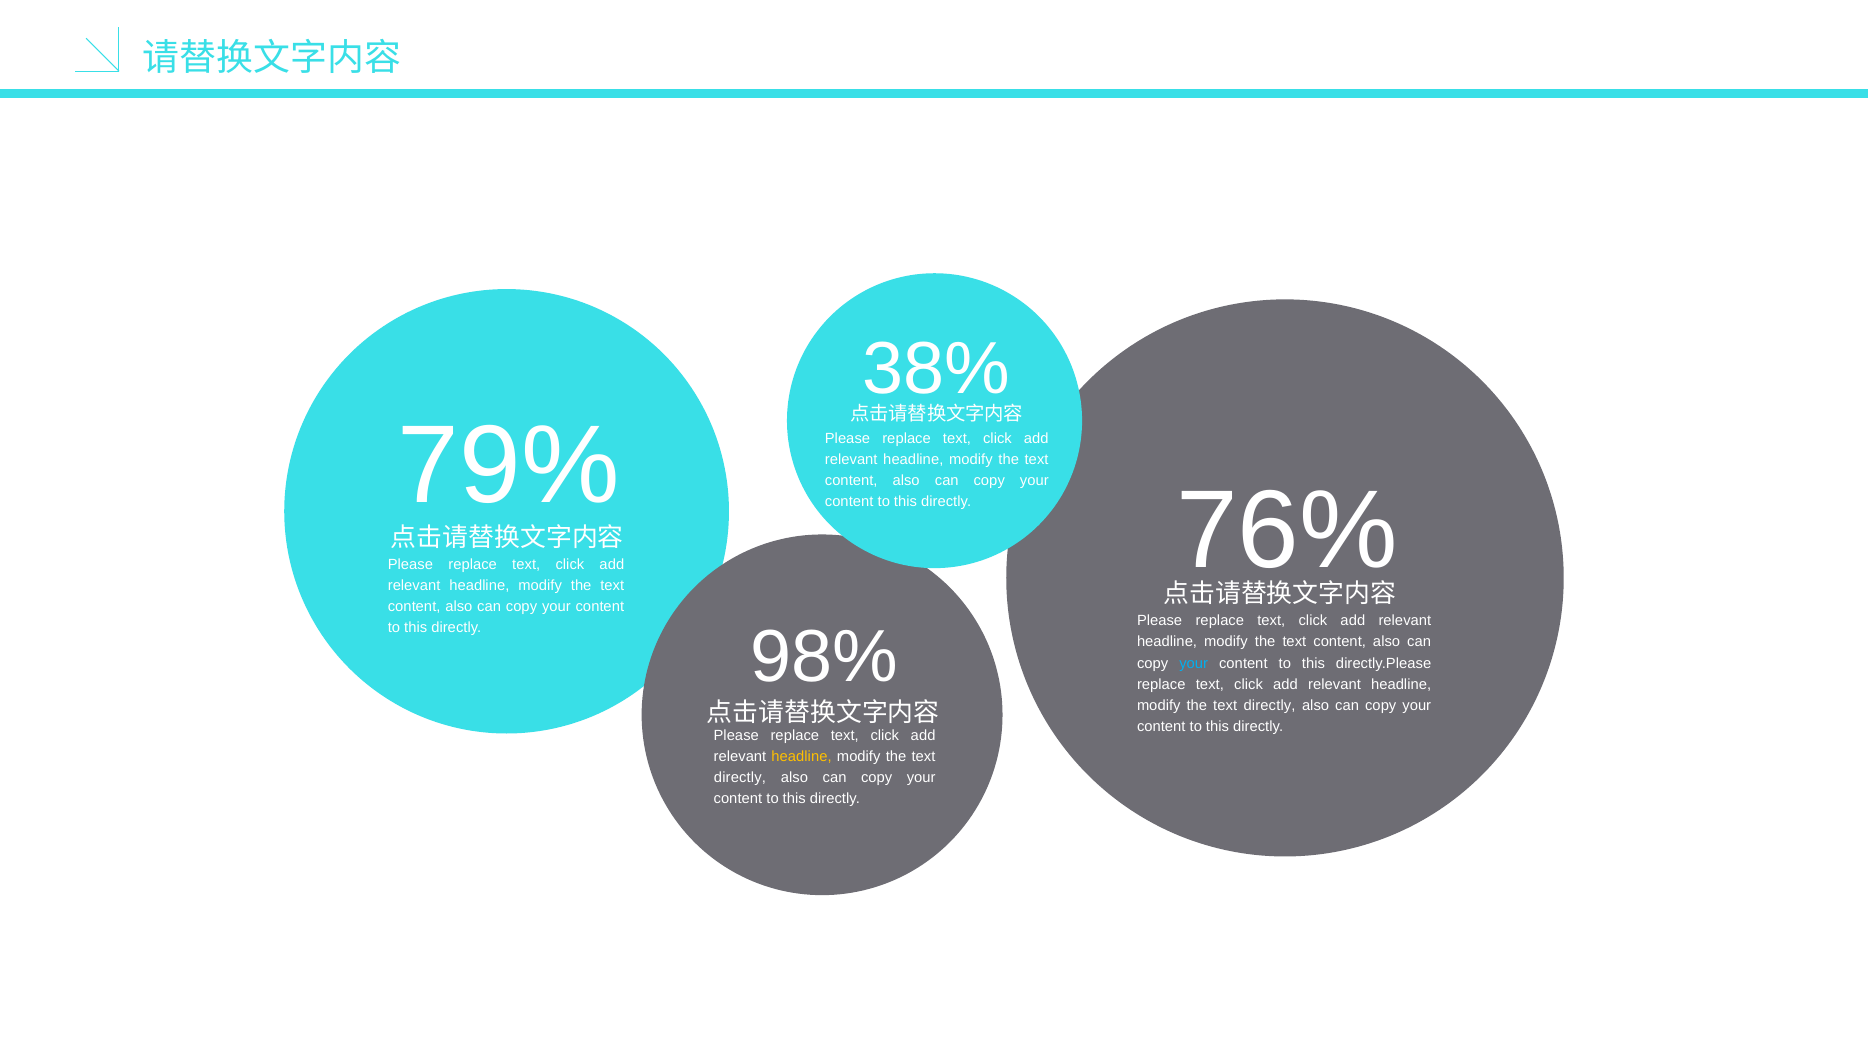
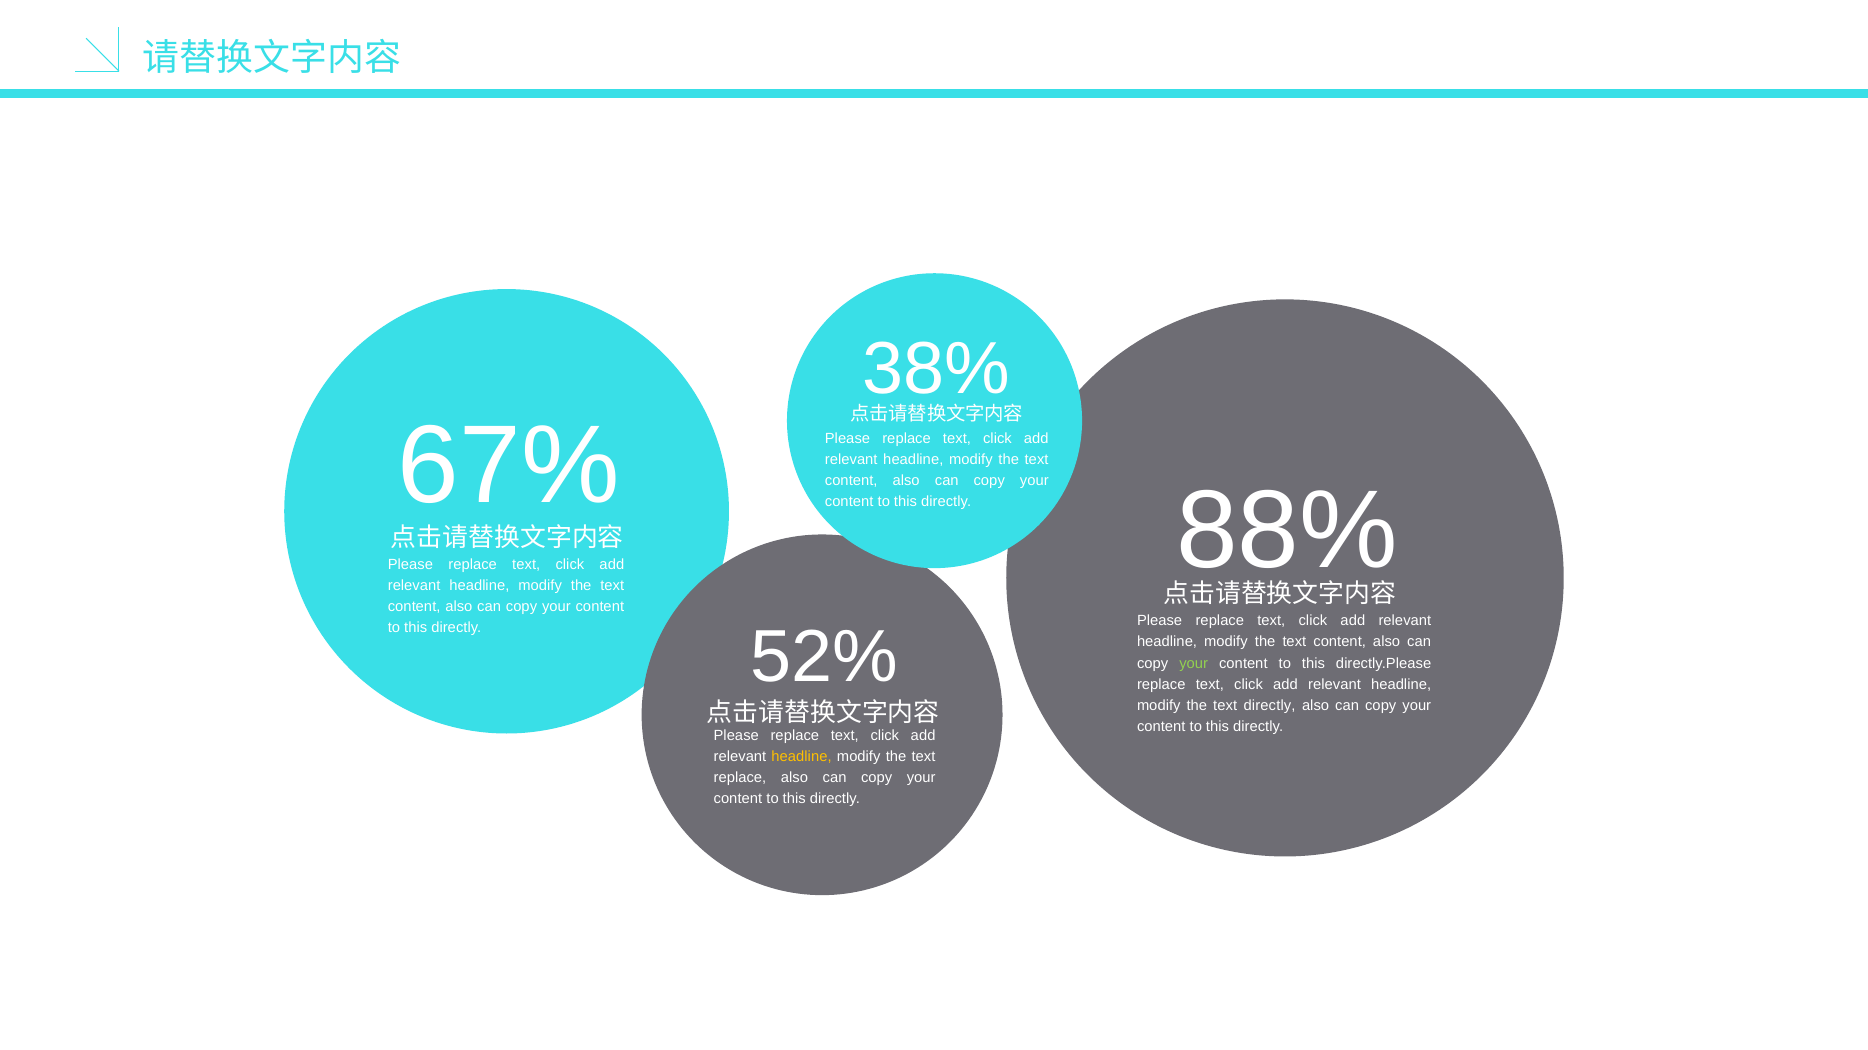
79%: 79% -> 67% (509, 466)
76%: 76% -> 88% (1287, 532)
98%: 98% -> 52% (824, 658)
your colour: light blue -> light green (1194, 664)
directly: directly -> replace (740, 778)
